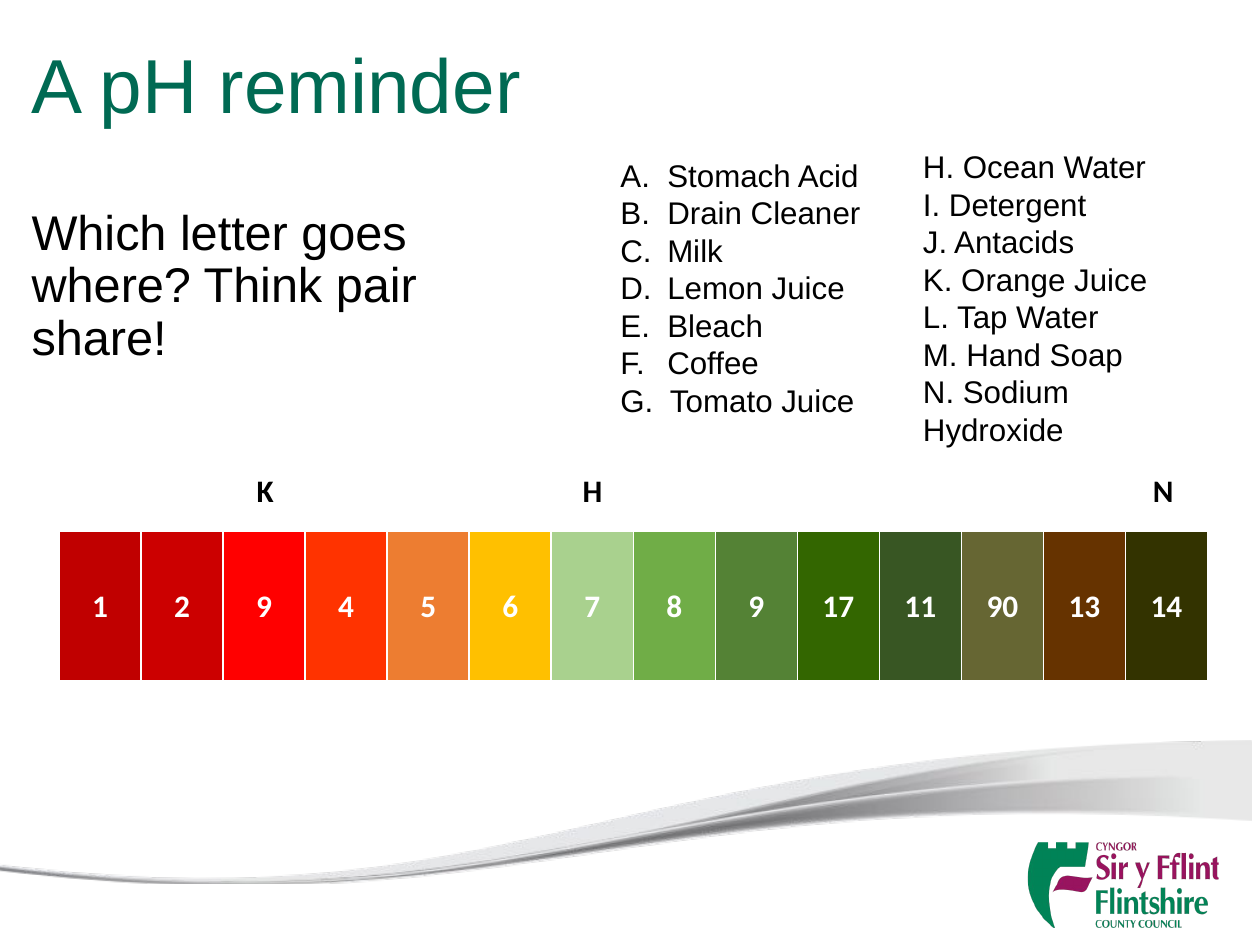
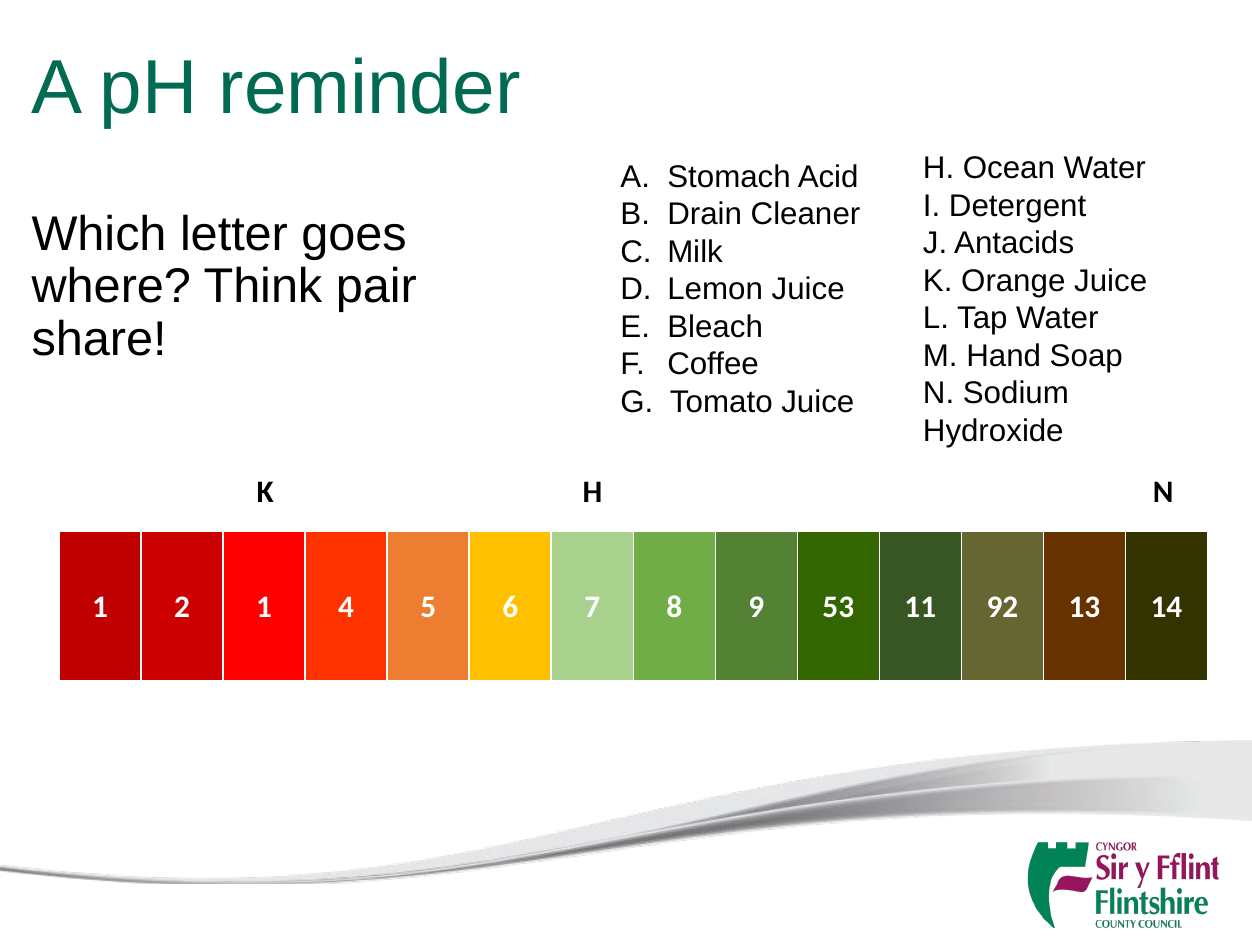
2 9: 9 -> 1 (264, 607)
17: 17 -> 53 (838, 607)
90: 90 -> 92 (1002, 607)
